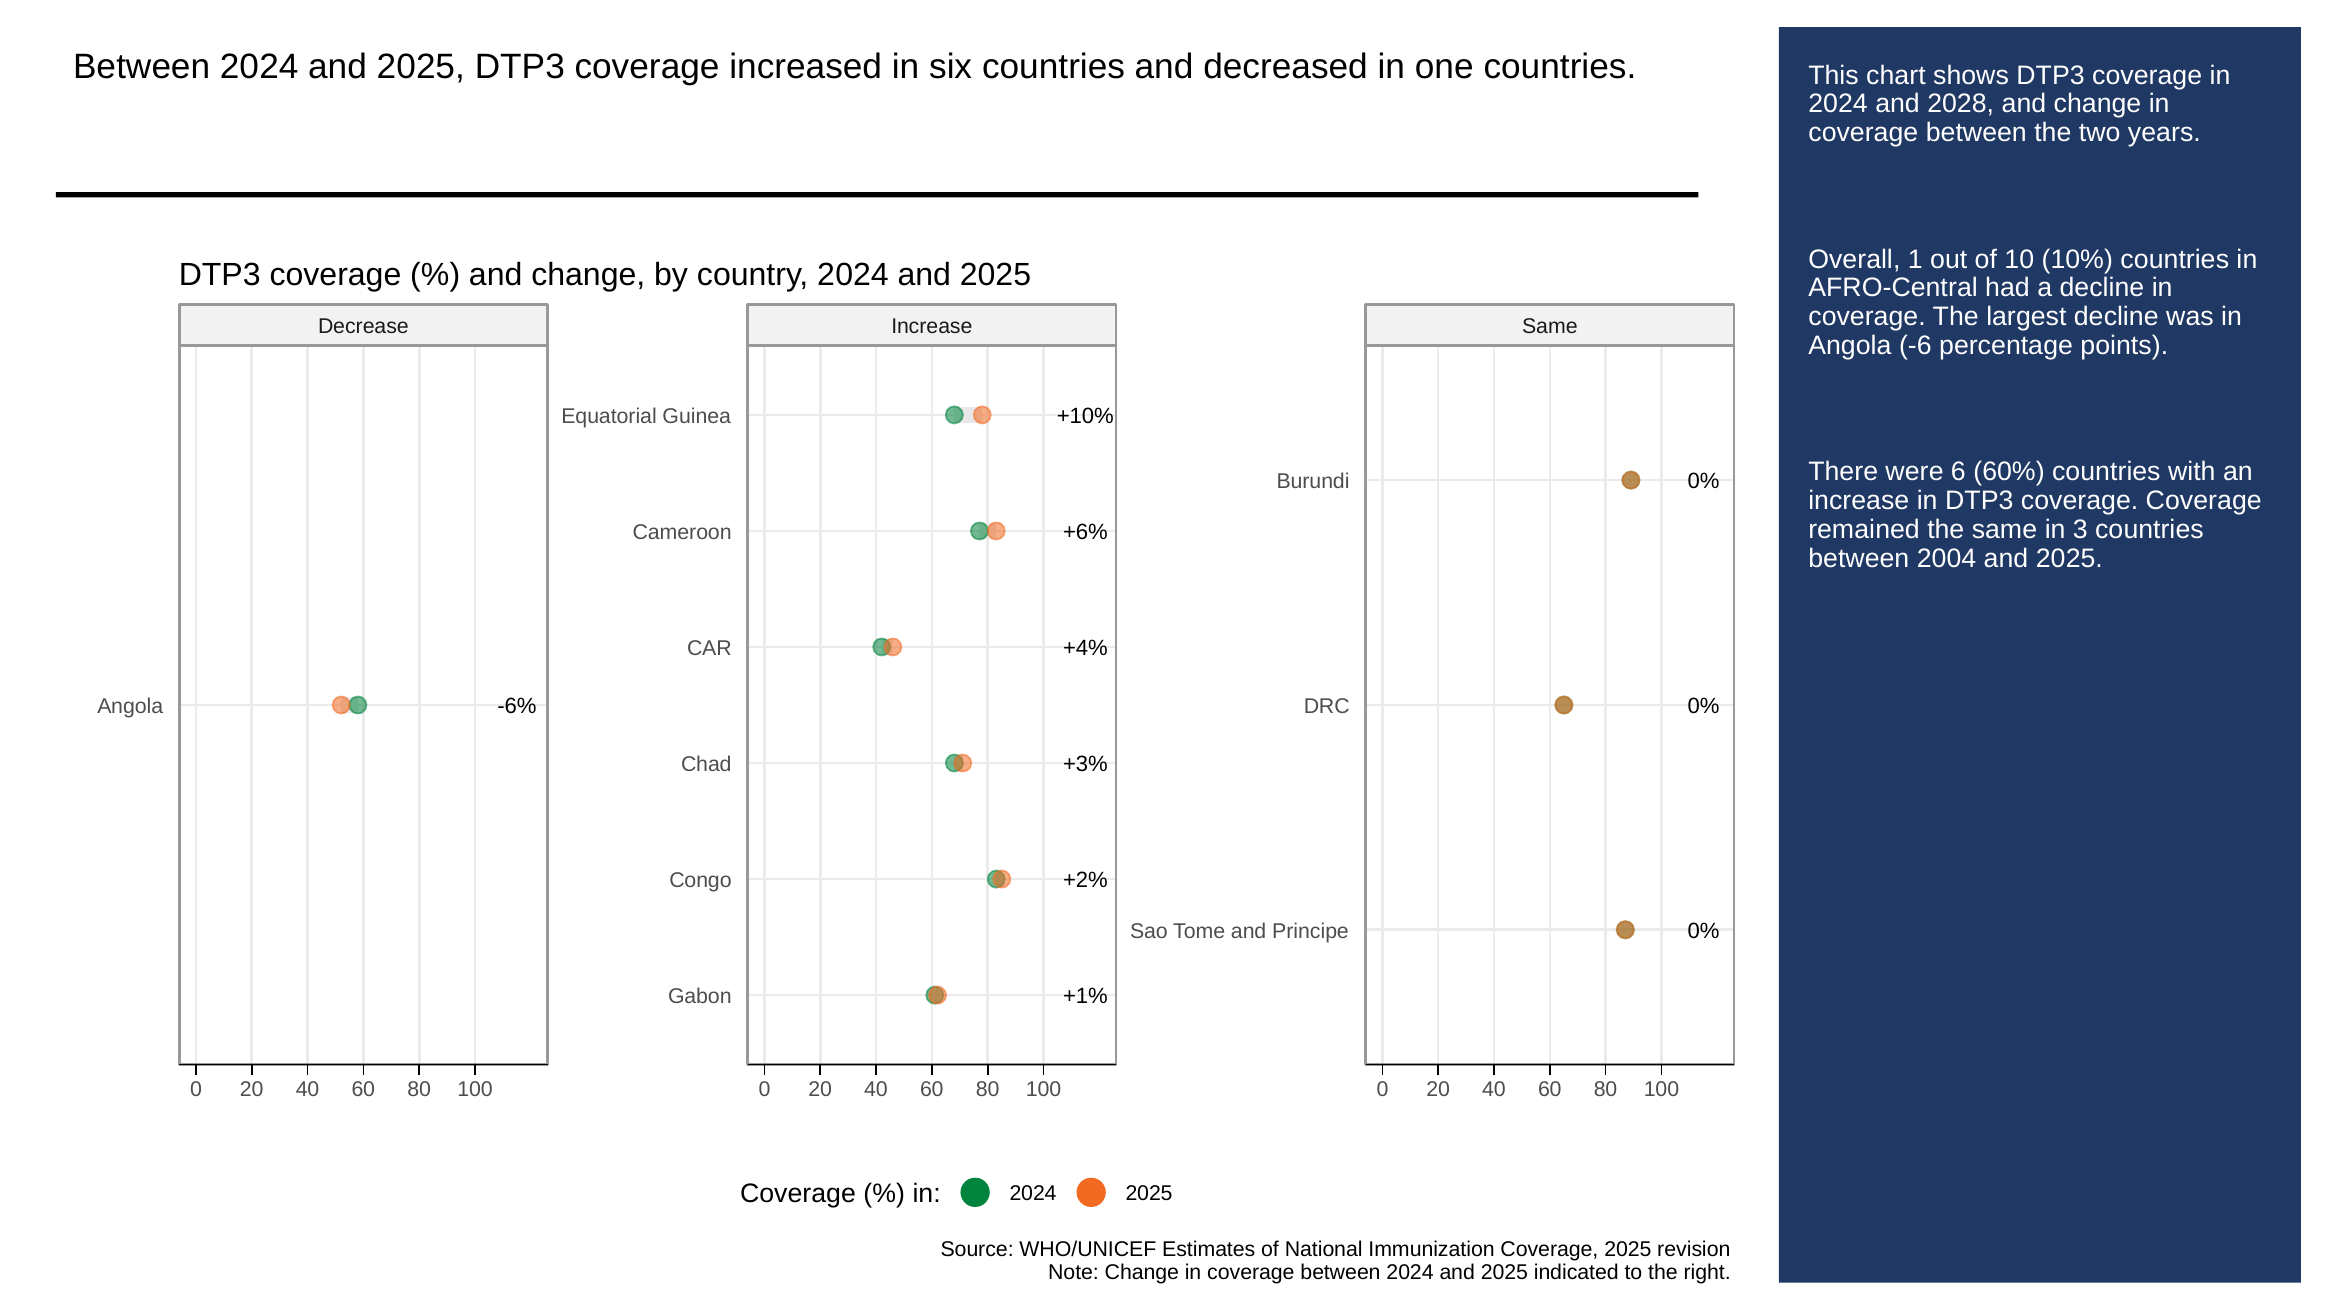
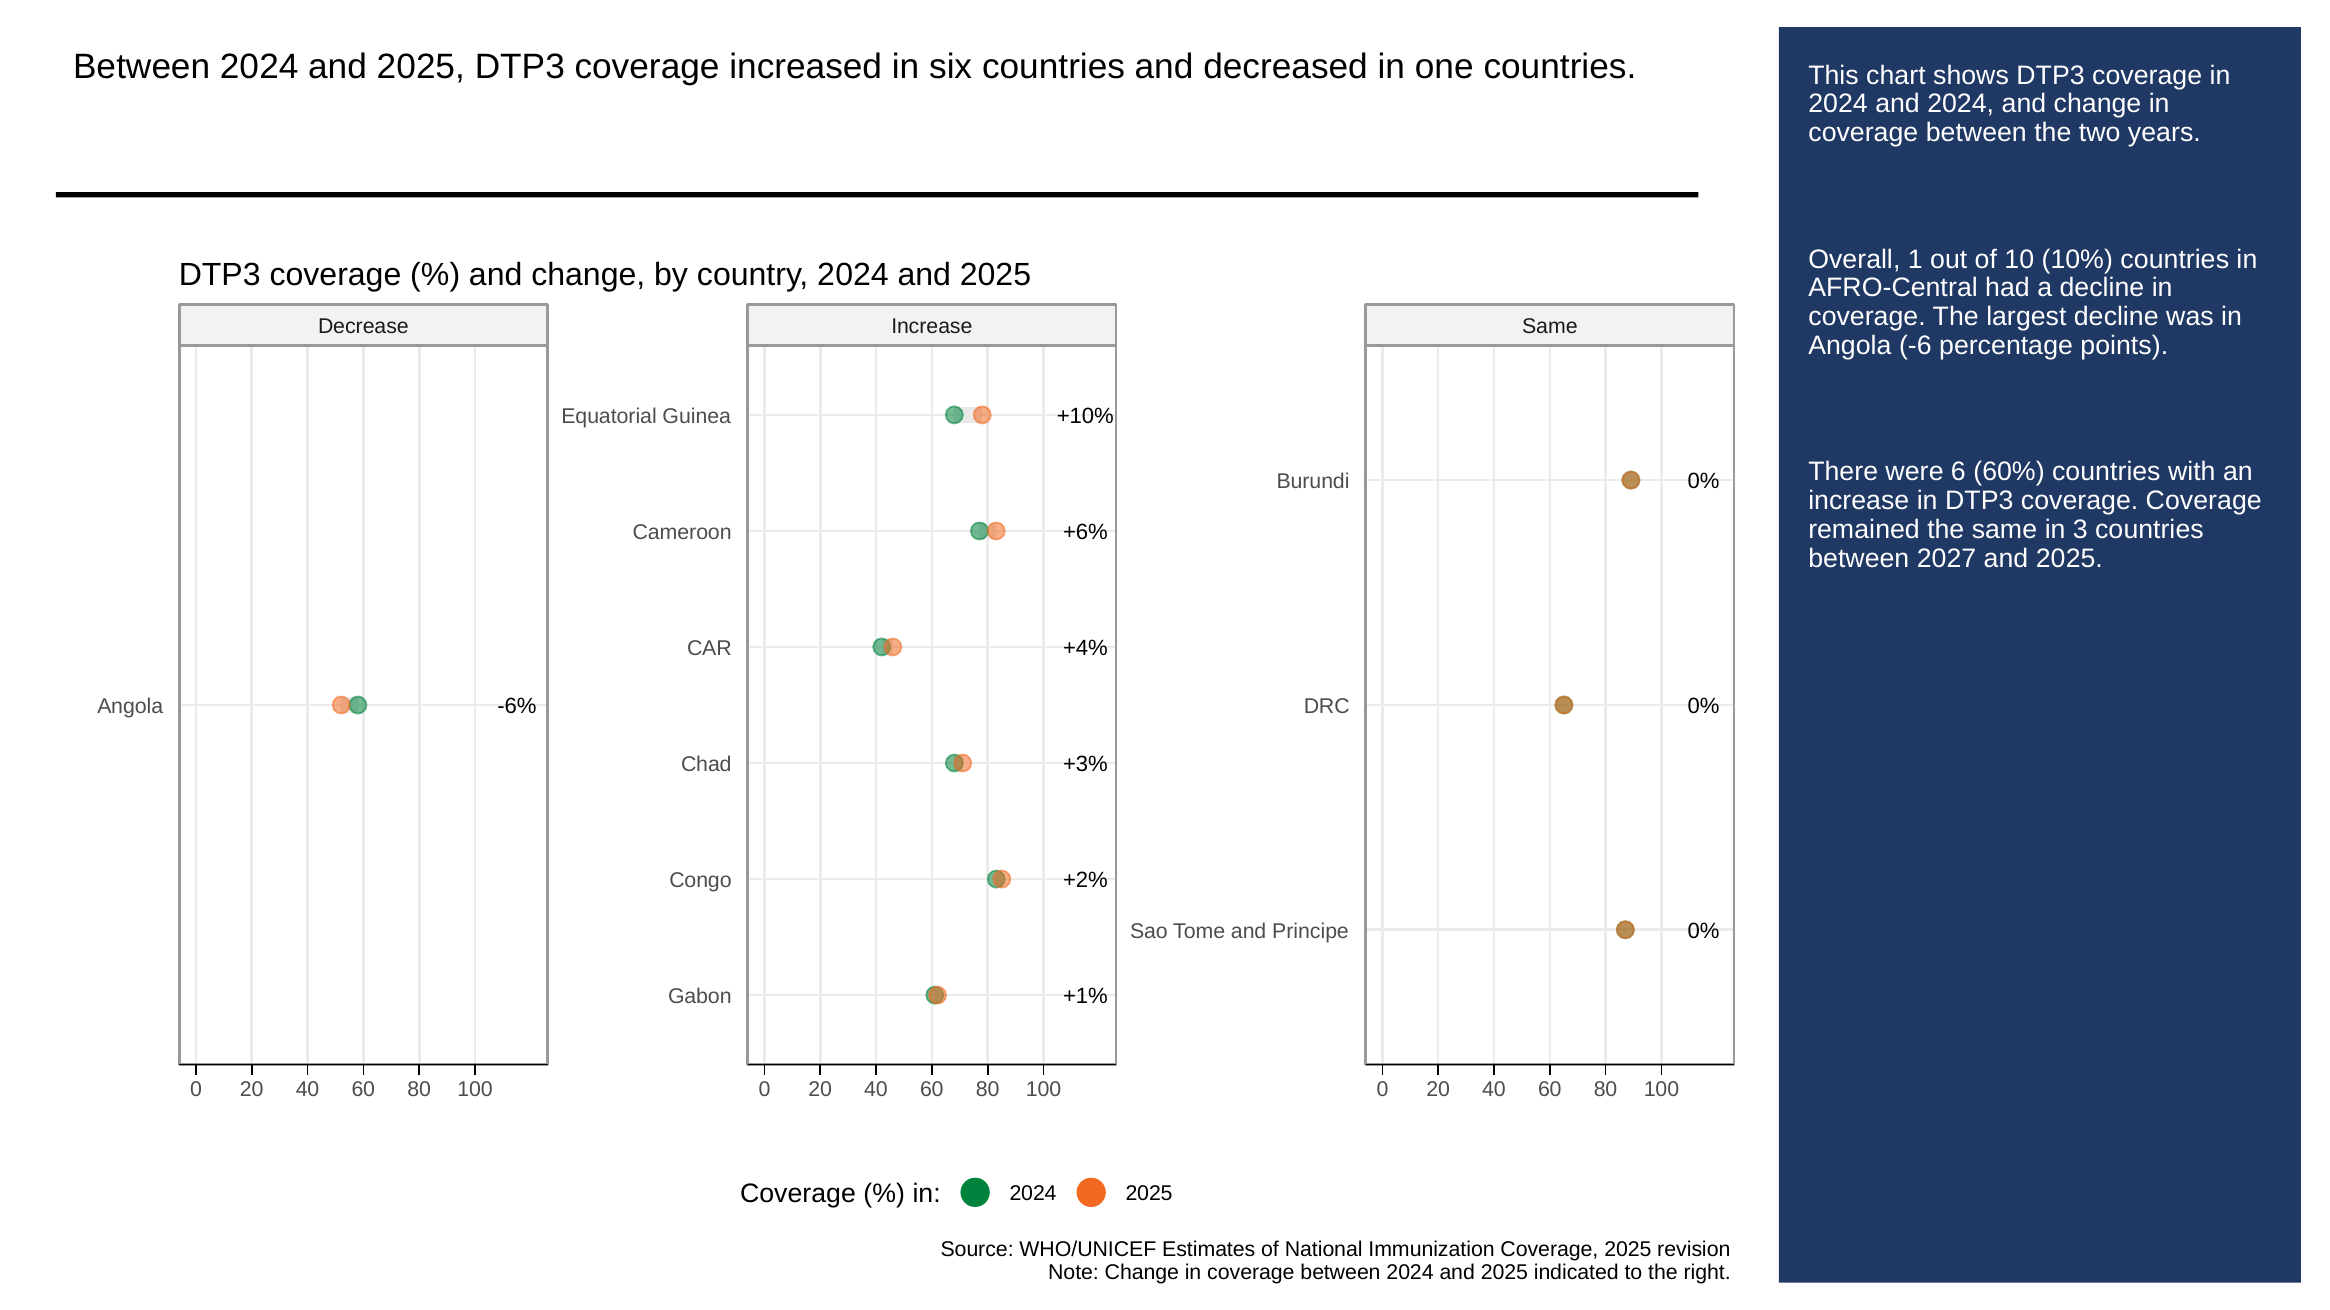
and 2028: 2028 -> 2024 (1961, 104)
2004: 2004 -> 2027 (1947, 559)
